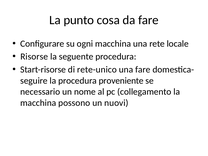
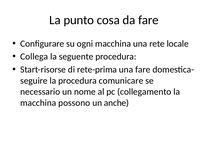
Risorse: Risorse -> Collega (34, 57)
rete-unico: rete-unico -> rete-prima (97, 70)
proveniente: proveniente -> comunicare (121, 81)
nuovi: nuovi -> anche (116, 103)
